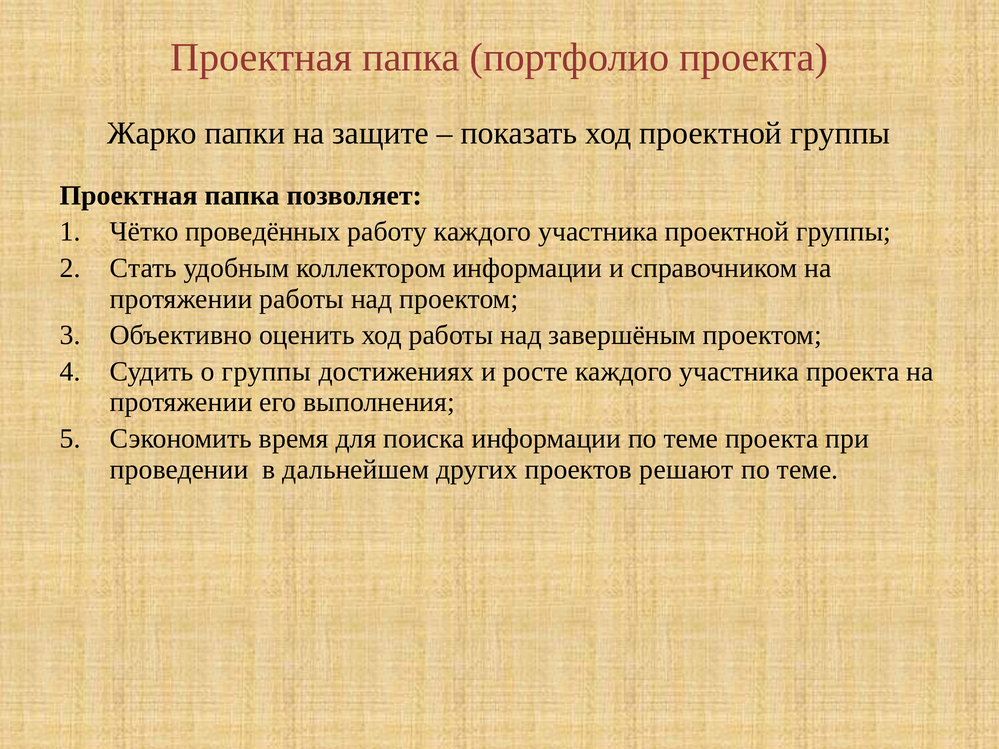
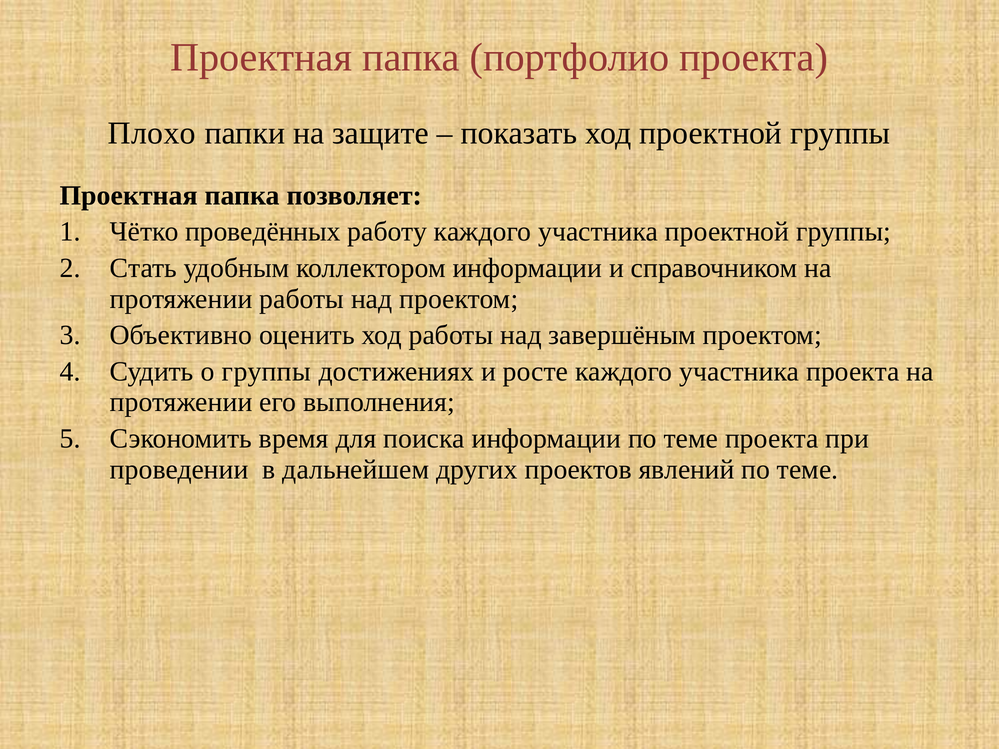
Жарко: Жарко -> Плохо (152, 133)
решают: решают -> явлений (687, 470)
